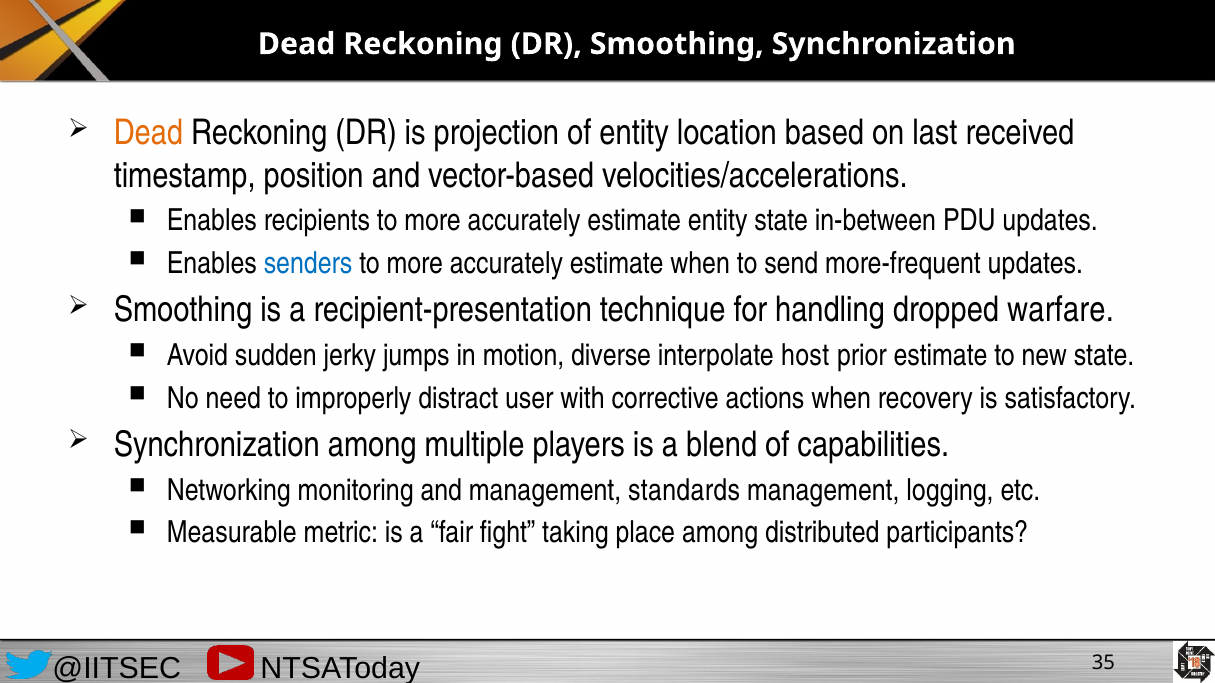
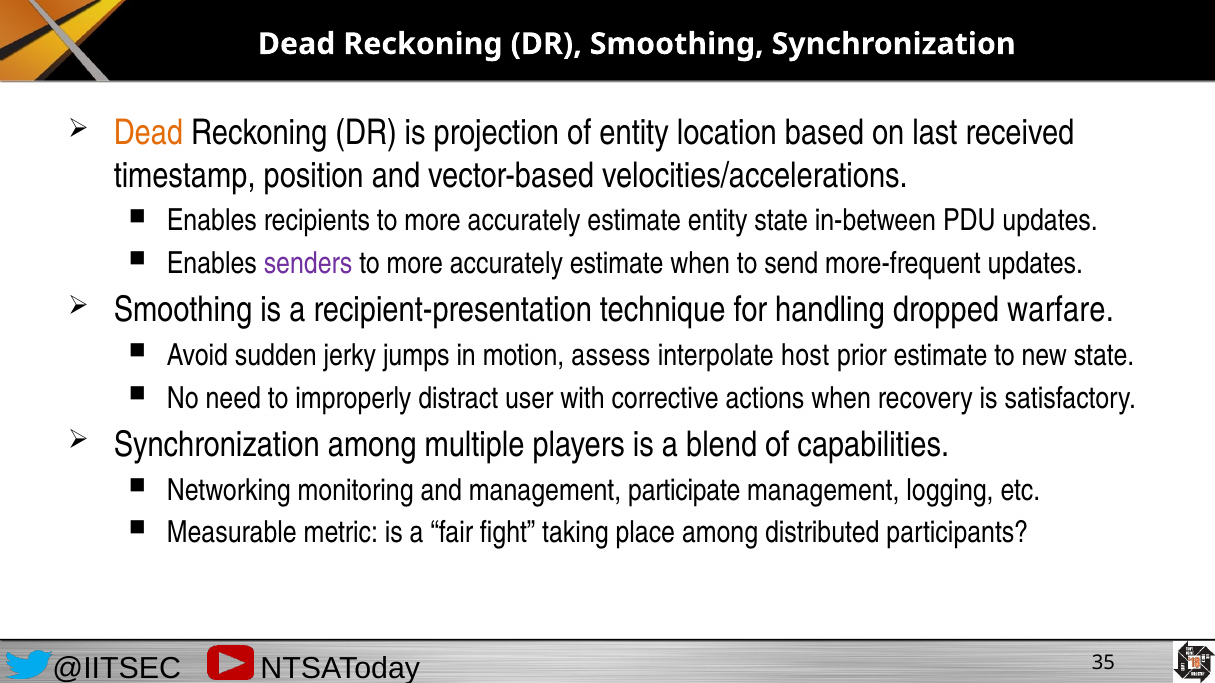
senders colour: blue -> purple (308, 264)
diverse: diverse -> assess (611, 356)
standards: standards -> participate (684, 490)
